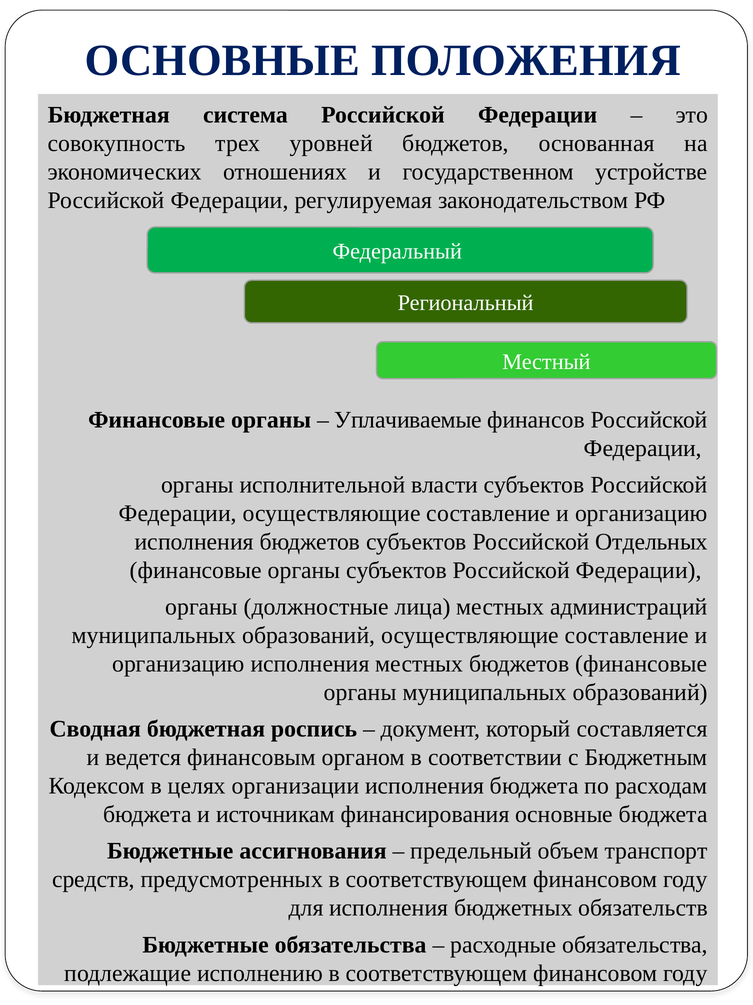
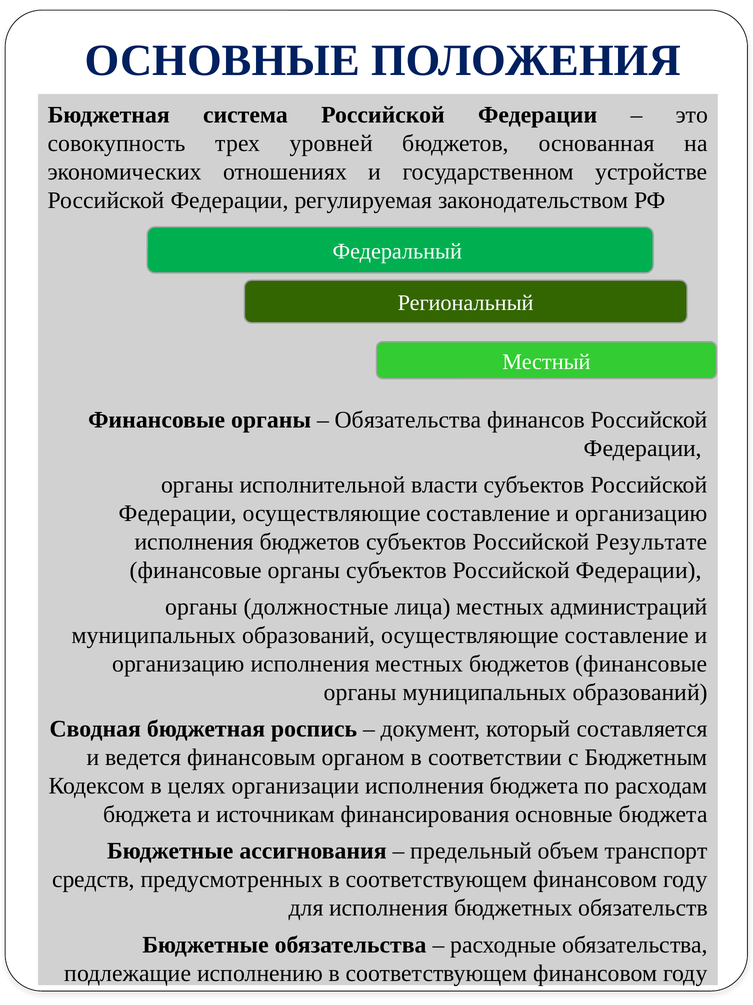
Уплачиваемые: Уплачиваемые -> Обязательства (408, 419)
Отдельных: Отдельных -> Результате (651, 541)
